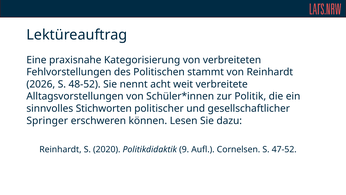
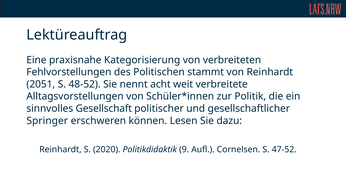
2026: 2026 -> 2051 (41, 84)
Stichworten: Stichworten -> Gesellschaft (104, 108)
